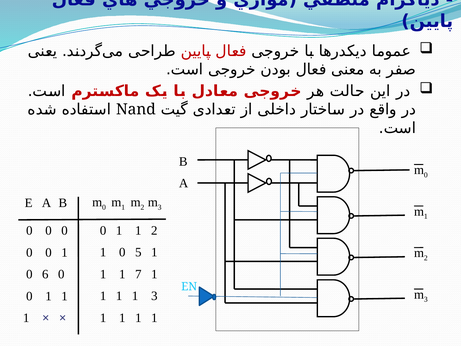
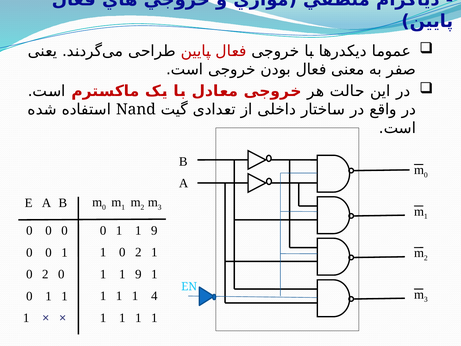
0 1 1 2: 2 -> 9 (154, 230)
5: 5 -> 2 (138, 252)
7: 7 -> 9 (138, 274)
6: 6 -> 2 (45, 274)
1 3: 3 -> 4 (154, 296)
